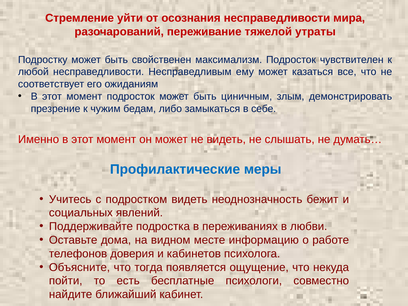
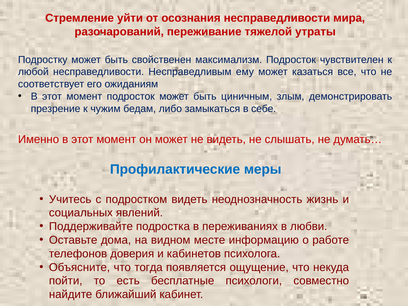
бежит: бежит -> жизнь (322, 199)
